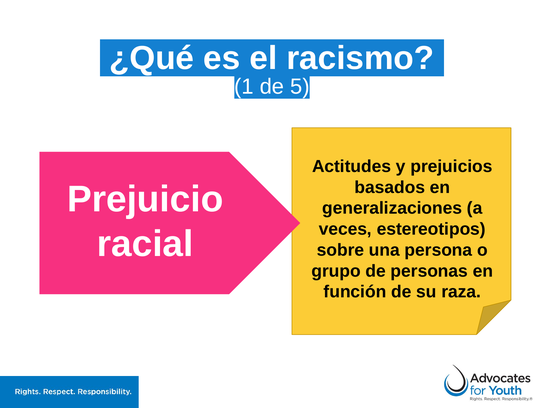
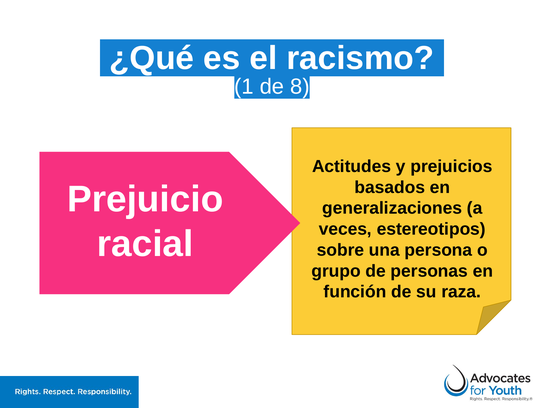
5: 5 -> 8 (300, 87)
